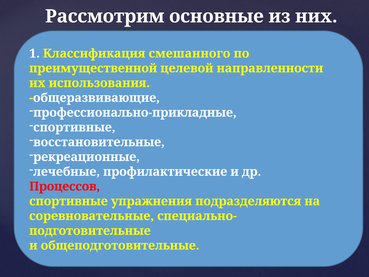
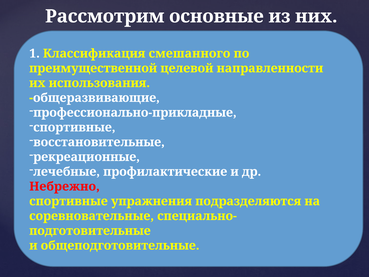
Процессов: Процессов -> Небрежно (65, 186)
